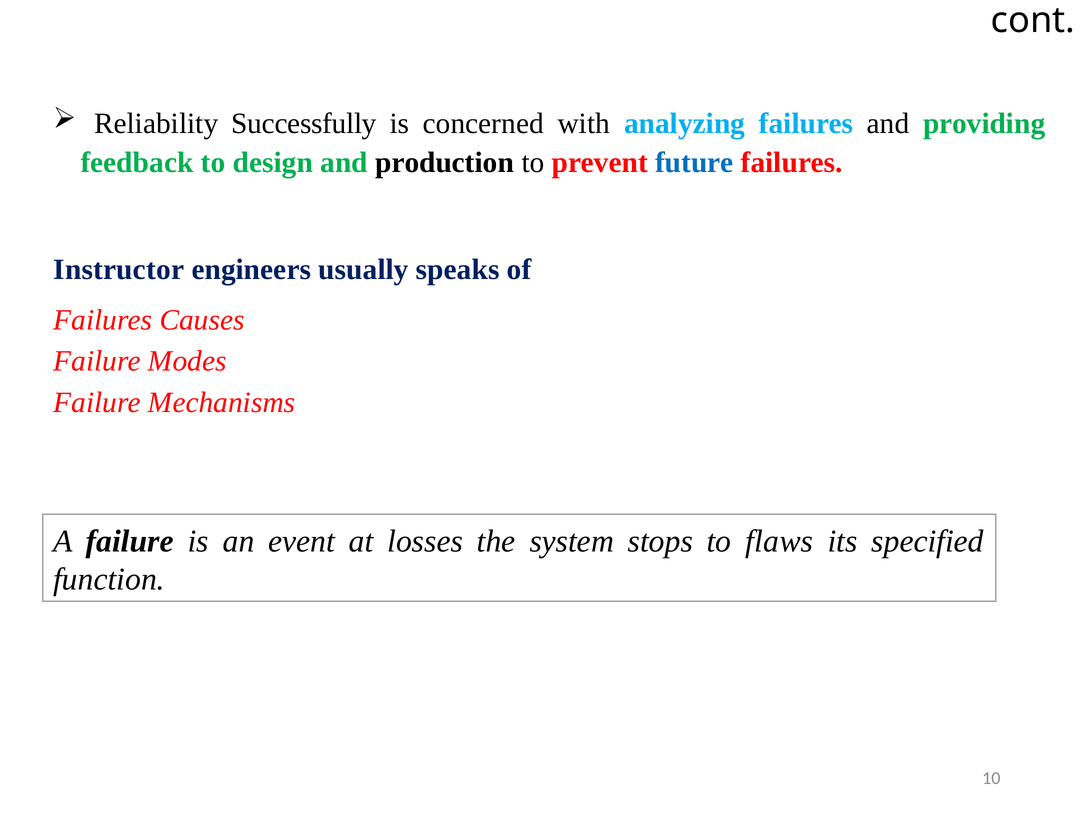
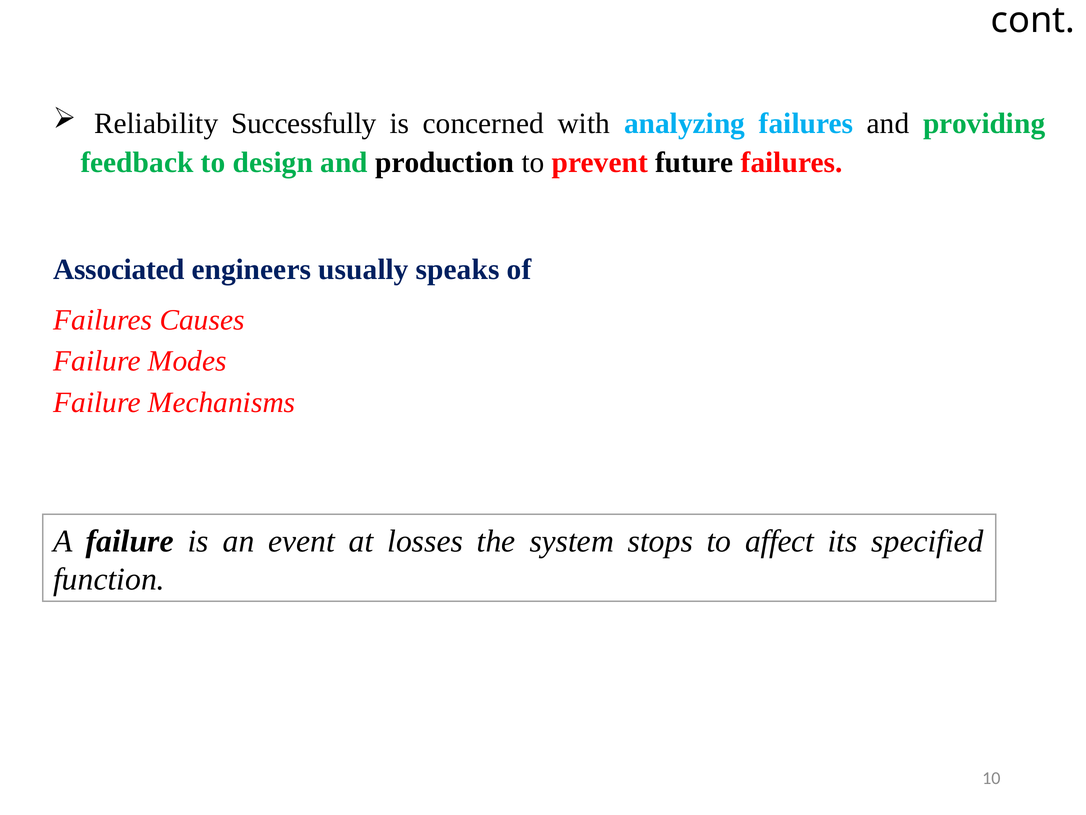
future colour: blue -> black (694, 162)
Instructor: Instructor -> Associated (119, 270)
flaws: flaws -> affect (780, 541)
